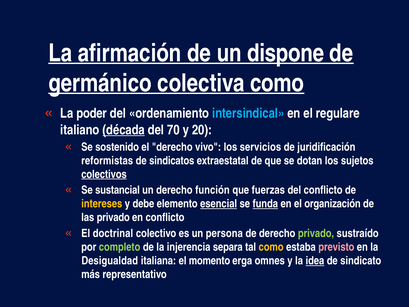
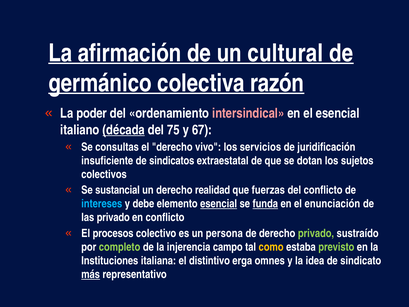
dispone: dispone -> cultural (285, 53)
colectiva como: como -> razón (277, 83)
intersindical colour: light blue -> pink (248, 113)
el regulare: regulare -> esencial (338, 113)
70: 70 -> 75 (173, 130)
20: 20 -> 67 (202, 130)
sostenido: sostenido -> consultas (117, 147)
reformistas: reformistas -> insuficiente (107, 160)
colectivos underline: present -> none (104, 174)
función: función -> realidad (213, 190)
intereses colour: yellow -> light blue (102, 204)
organización: organización -> enunciación (332, 204)
doctrinal: doctrinal -> procesos (113, 233)
separa: separa -> campo (228, 247)
previsto colour: pink -> light green (336, 247)
Desigualdad: Desigualdad -> Instituciones (110, 260)
momento: momento -> distintivo (209, 260)
idea underline: present -> none (315, 260)
más underline: none -> present (91, 274)
